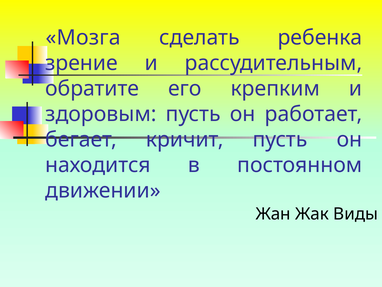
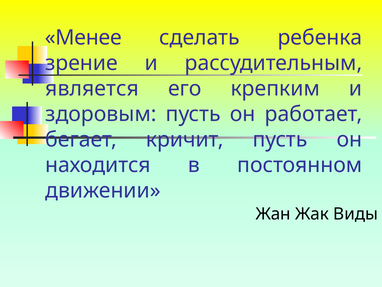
Мозга: Мозга -> Менее (83, 37)
обратите: обратите -> является (92, 88)
